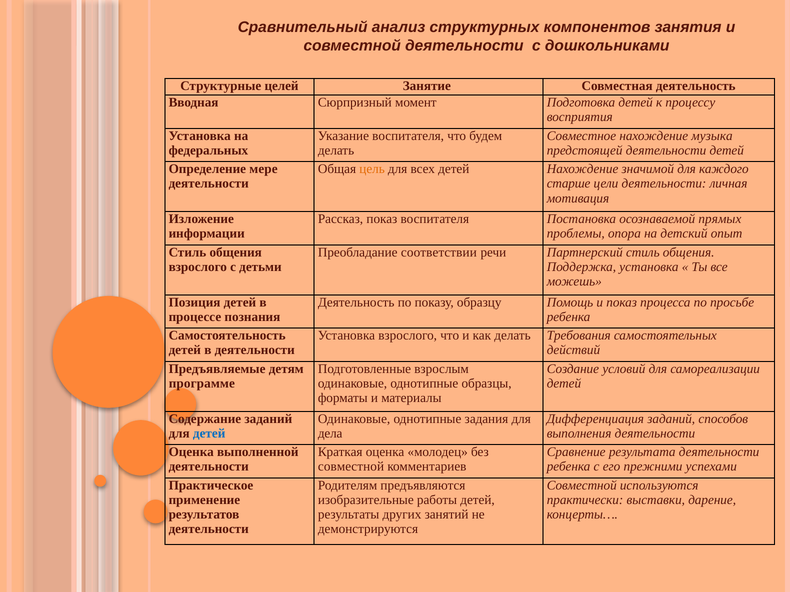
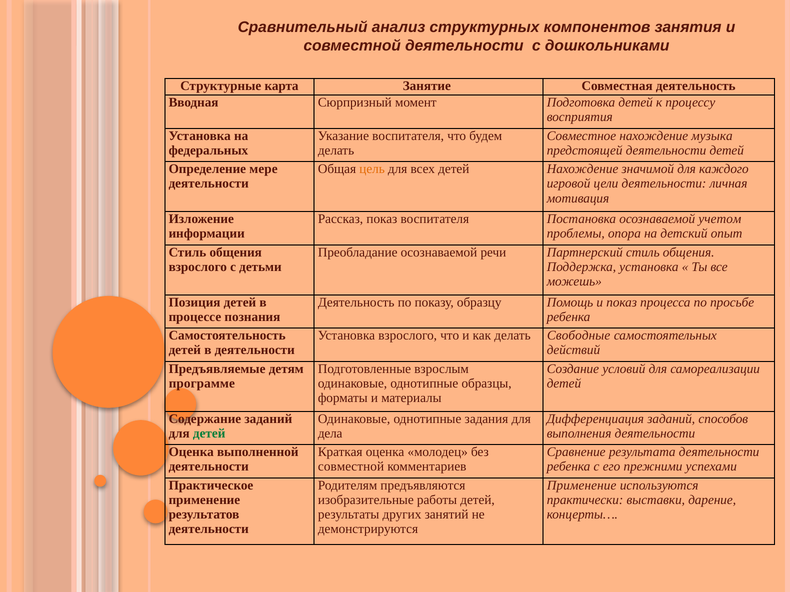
целей: целей -> карта (282, 86)
старше: старше -> игровой (569, 184)
прямых: прямых -> учетом (720, 219)
Преобладание соответствии: соответствии -> осознаваемой (439, 252)
Требования: Требования -> Свободные (579, 336)
детей colour: blue -> green (209, 434)
Совместной: Совместной -> Применение (582, 486)
